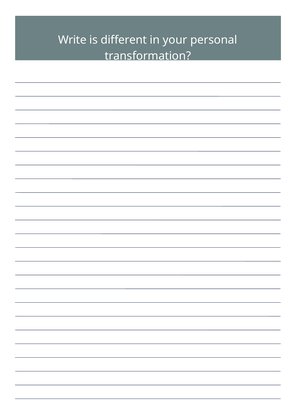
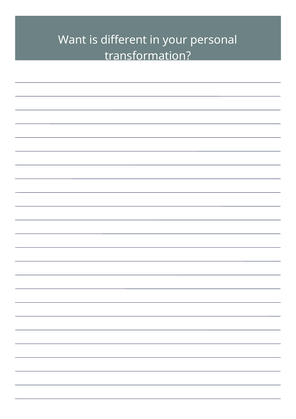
Write: Write -> Want (72, 40)
